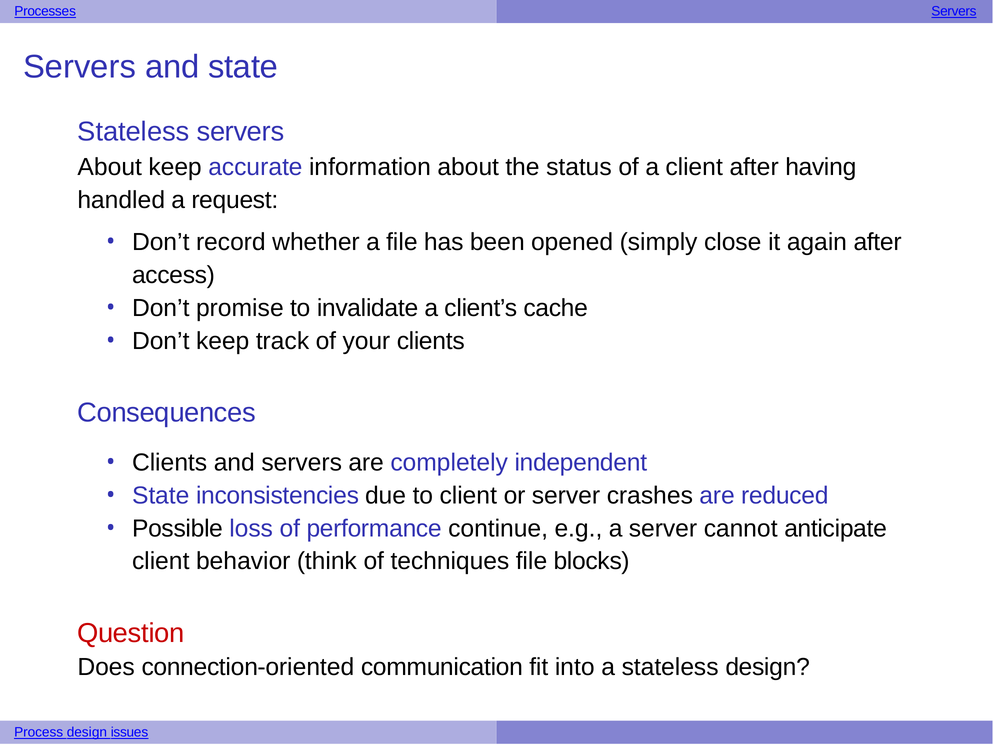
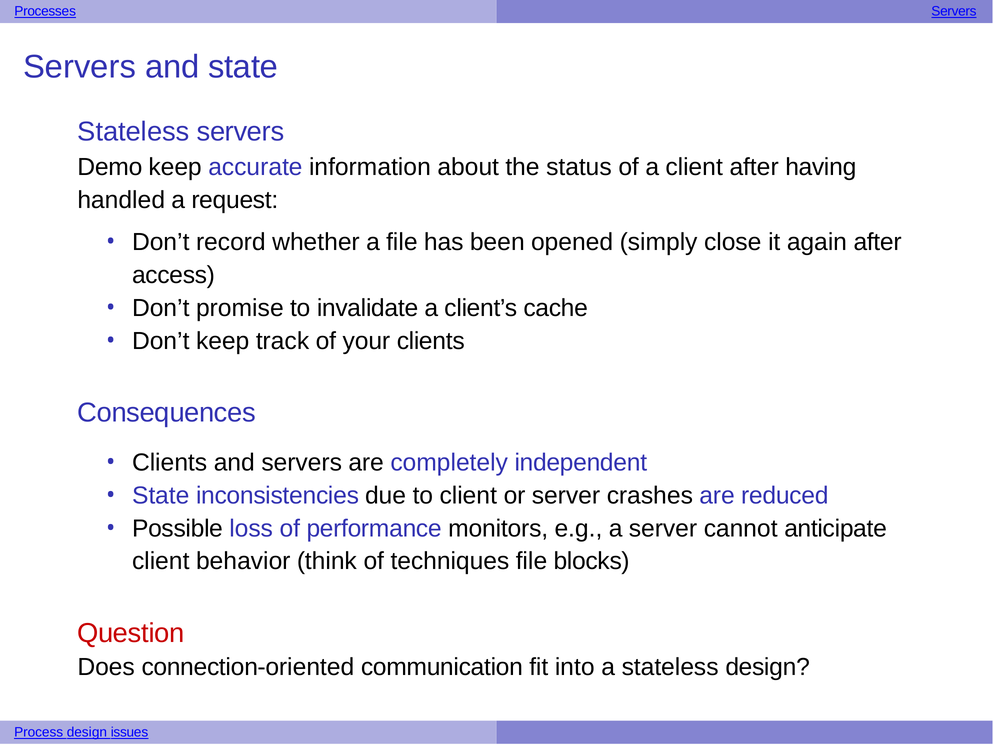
About: About -> Demo (110, 167)
continue: continue -> monitors (498, 529)
